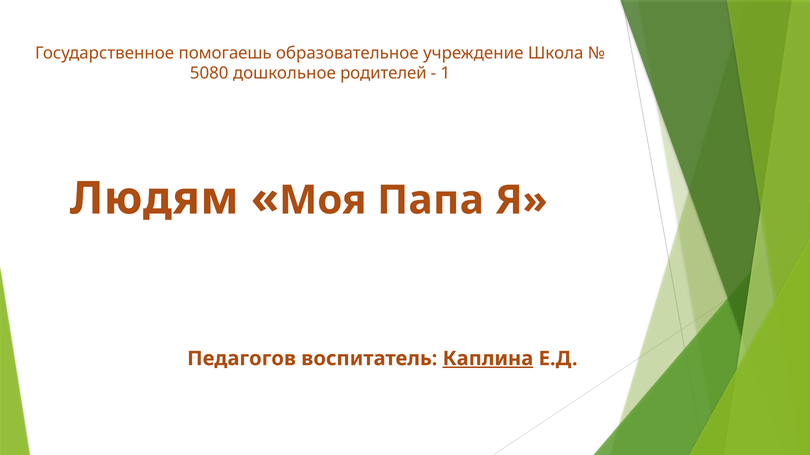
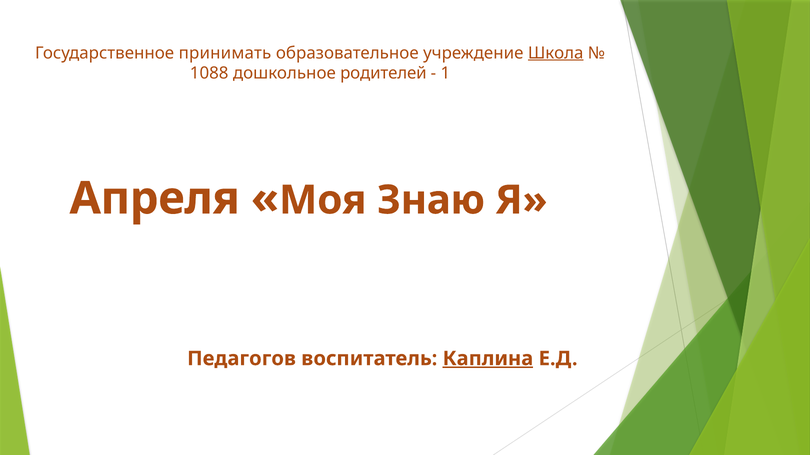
помогаешь: помогаешь -> принимать (225, 53)
Школа underline: none -> present (556, 53)
5080: 5080 -> 1088 (209, 73)
Людям: Людям -> Апреля (155, 199)
Папа: Папа -> Знаю (431, 200)
